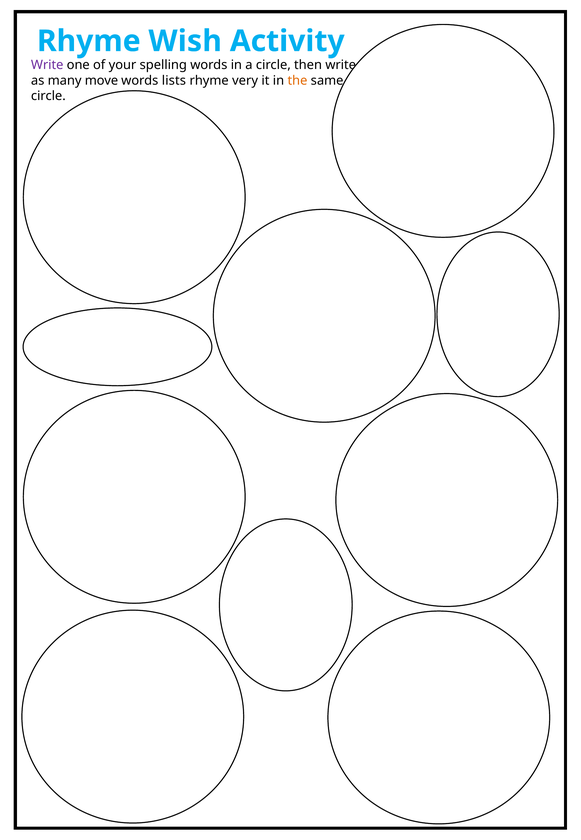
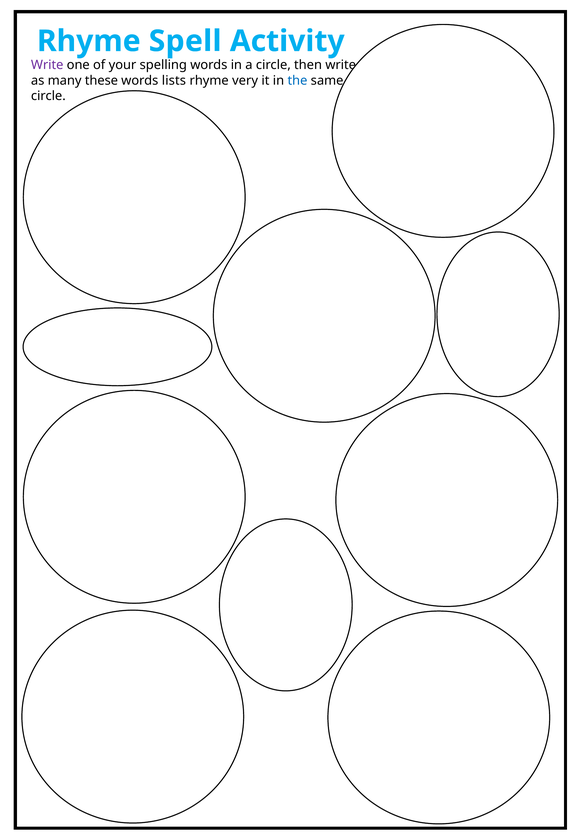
Wish: Wish -> Spell (185, 41)
move: move -> these (101, 80)
the colour: orange -> blue (297, 80)
